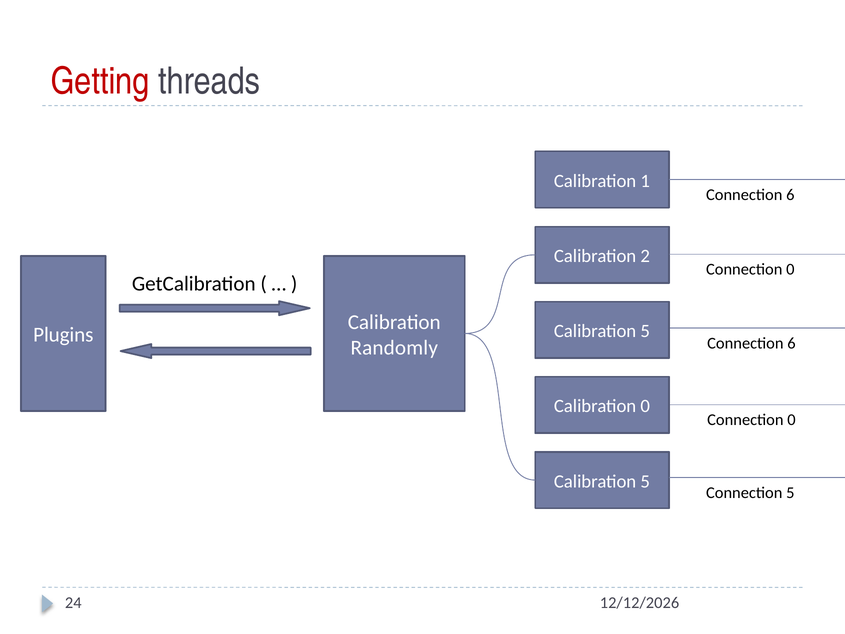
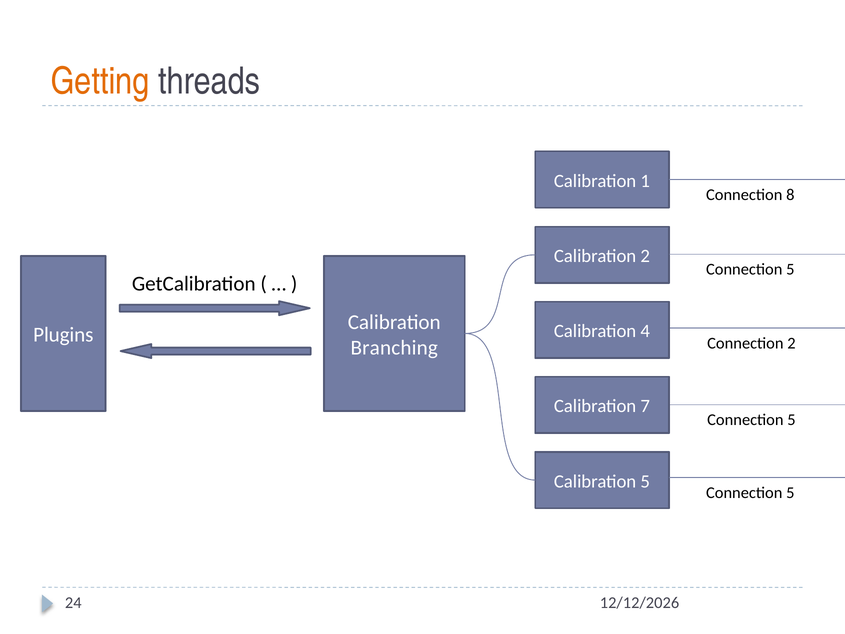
Getting colour: red -> orange (100, 82)
6: 6 -> 8 (790, 195)
0: 0 -> 5 (790, 269)
5: 5 -> 4 (645, 331)
6: 6 -> 2 (791, 343)
Randomly: Randomly -> Branching (394, 347)
Calibration 0: 0 -> 7 (645, 406)
0: 0 -> 5 (791, 420)
